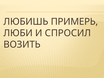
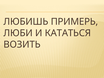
СПРОСИЛ: СПРОСИЛ -> КАТАТЬСЯ (68, 33)
